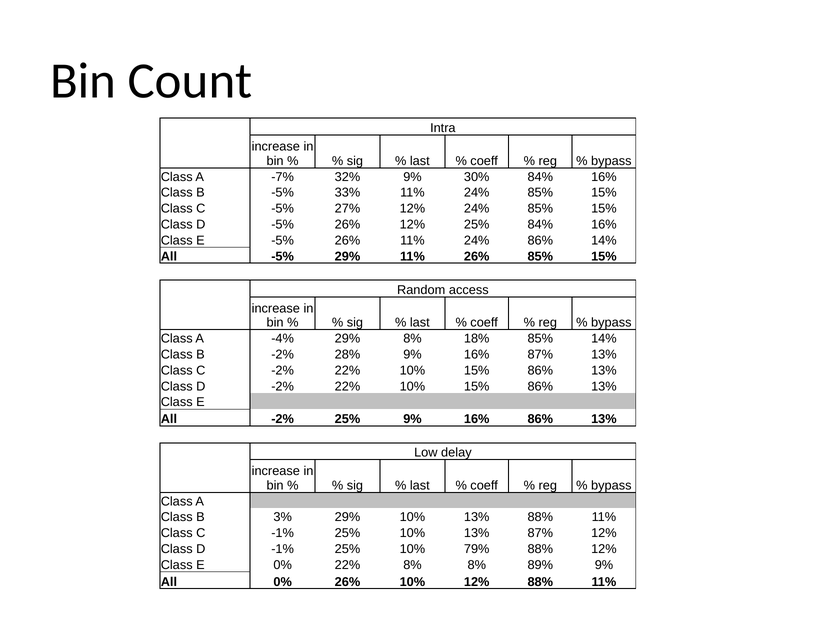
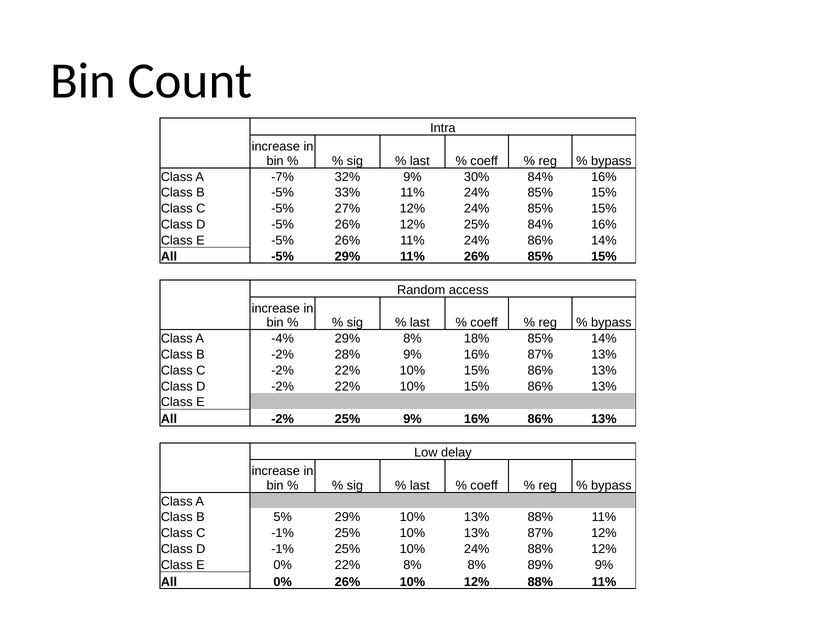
3%: 3% -> 5% (283, 517)
10% 79%: 79% -> 24% (477, 549)
